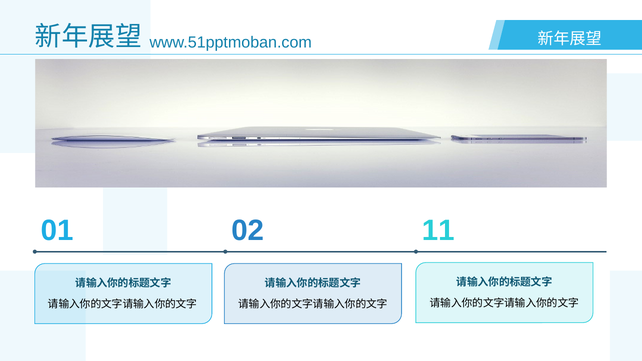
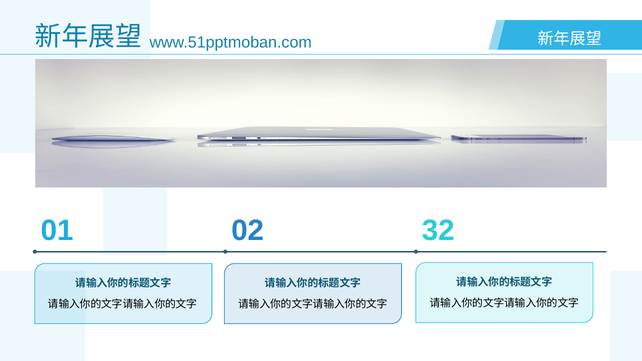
11: 11 -> 32 (438, 230)
